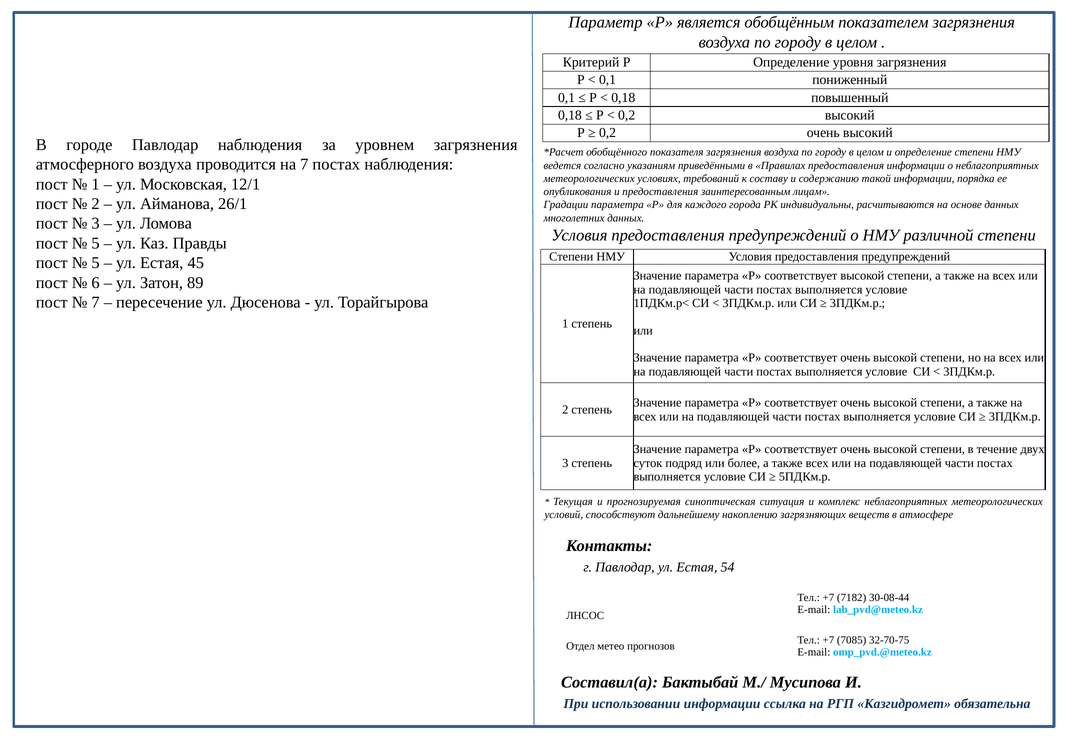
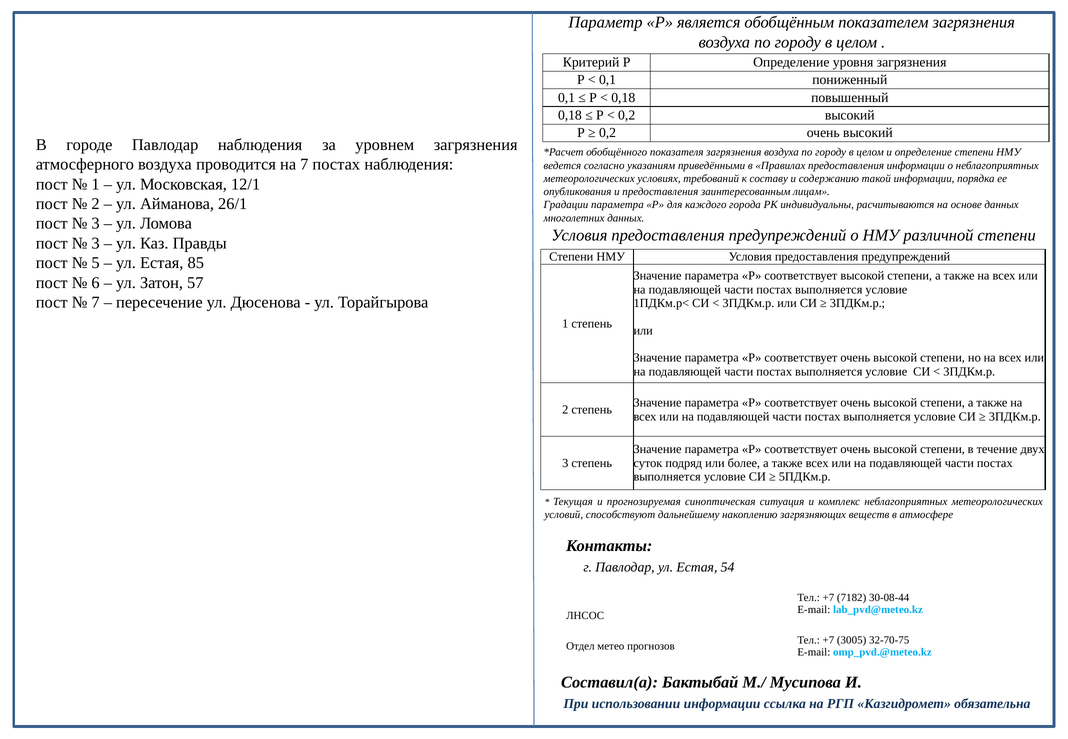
5: 5 -> 3 (96, 243)
45: 45 -> 85 (196, 263)
89: 89 -> 57 (195, 283)
7085: 7085 -> 3005 (852, 641)
